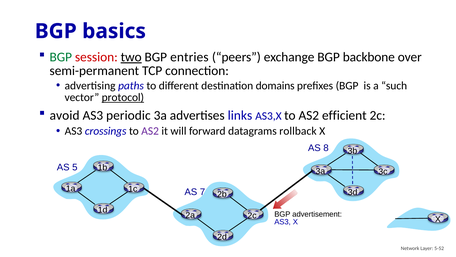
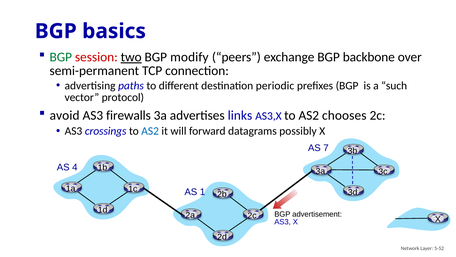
entries: entries -> modify (189, 57)
domains: domains -> periodic (275, 86)
protocol underline: present -> none (123, 97)
periodic: periodic -> firewalls (128, 115)
efficient: efficient -> chooses (344, 115)
AS2 colour: purple -> blue (150, 131)
rollback: rollback -> possibly (298, 131)
8: 8 -> 7 (326, 148)
5: 5 -> 4 (75, 167)
7: 7 -> 1 (202, 192)
